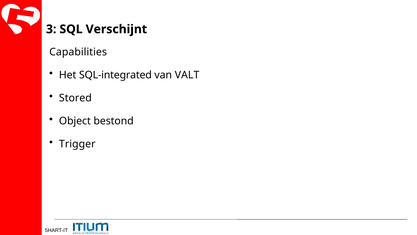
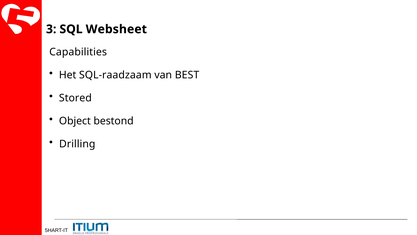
Verschijnt: Verschijnt -> Websheet (116, 29)
SQL-integrated: SQL-integrated -> SQL-raadzaam (115, 75)
VALT: VALT -> BEST (187, 75)
Trigger: Trigger -> Drilling (77, 144)
